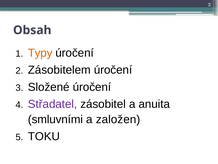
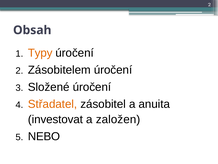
Střadatel colour: purple -> orange (53, 104)
smluvními: smluvními -> investovat (55, 119)
TOKU: TOKU -> NEBO (44, 136)
